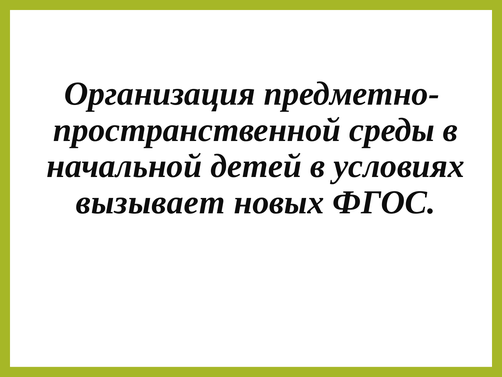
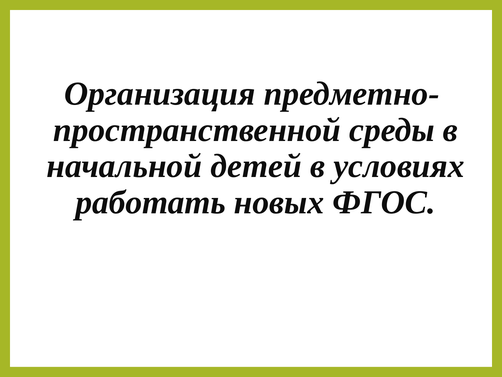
вызывает: вызывает -> работать (151, 202)
